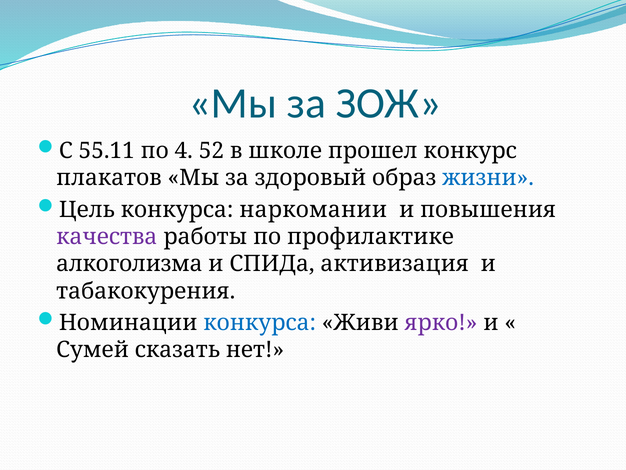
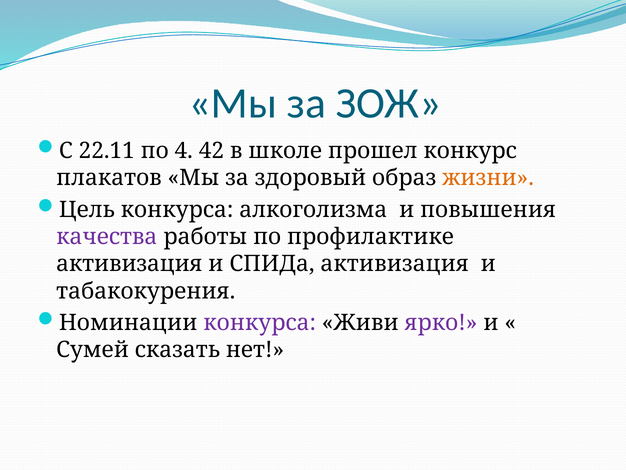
55.11: 55.11 -> 22.11 (107, 151)
52: 52 -> 42 (211, 151)
жизни colour: blue -> orange (488, 178)
наркомании: наркомании -> алкоголизма (313, 209)
алкоголизма: алкоголизма -> активизация (129, 264)
конкурса colour: blue -> purple (260, 322)
